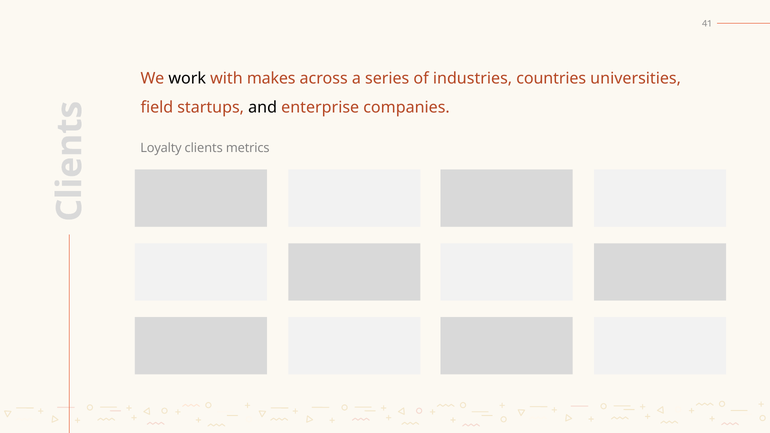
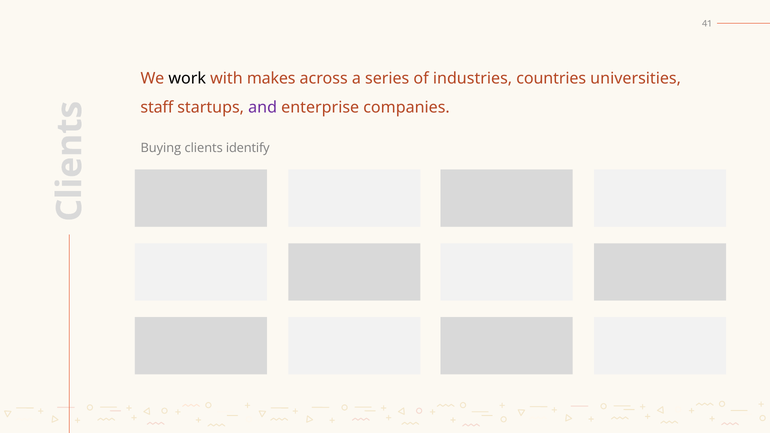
field: field -> staff (157, 107)
and colour: black -> purple (263, 107)
Loyalty: Loyalty -> Buying (161, 148)
metrics: metrics -> identify (248, 148)
